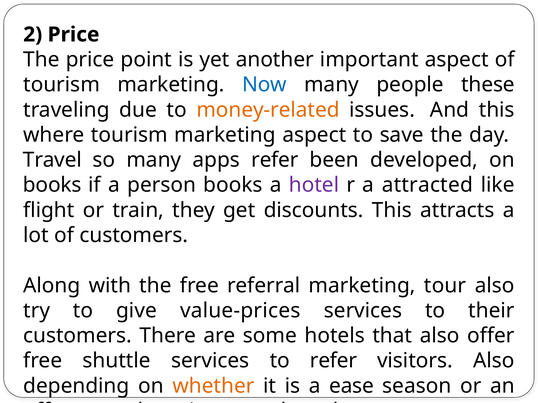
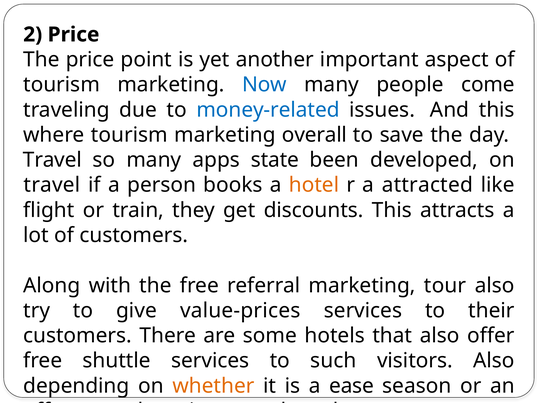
these: these -> come (488, 85)
money-related colour: orange -> blue (268, 110)
marketing aspect: aspect -> overall (314, 135)
apps refer: refer -> state (275, 160)
books: books -> travel (52, 185)
hotel colour: purple -> orange (314, 185)
to refer: refer -> such (333, 361)
